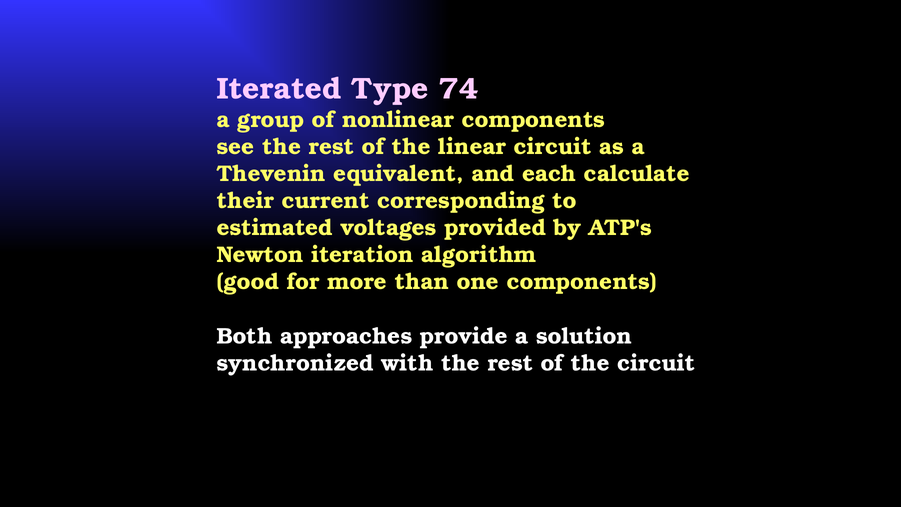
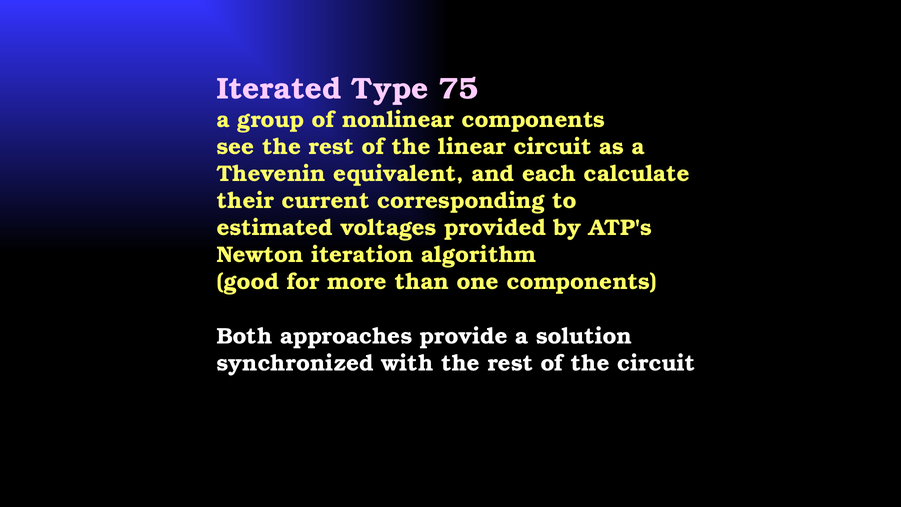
74: 74 -> 75 (459, 89)
